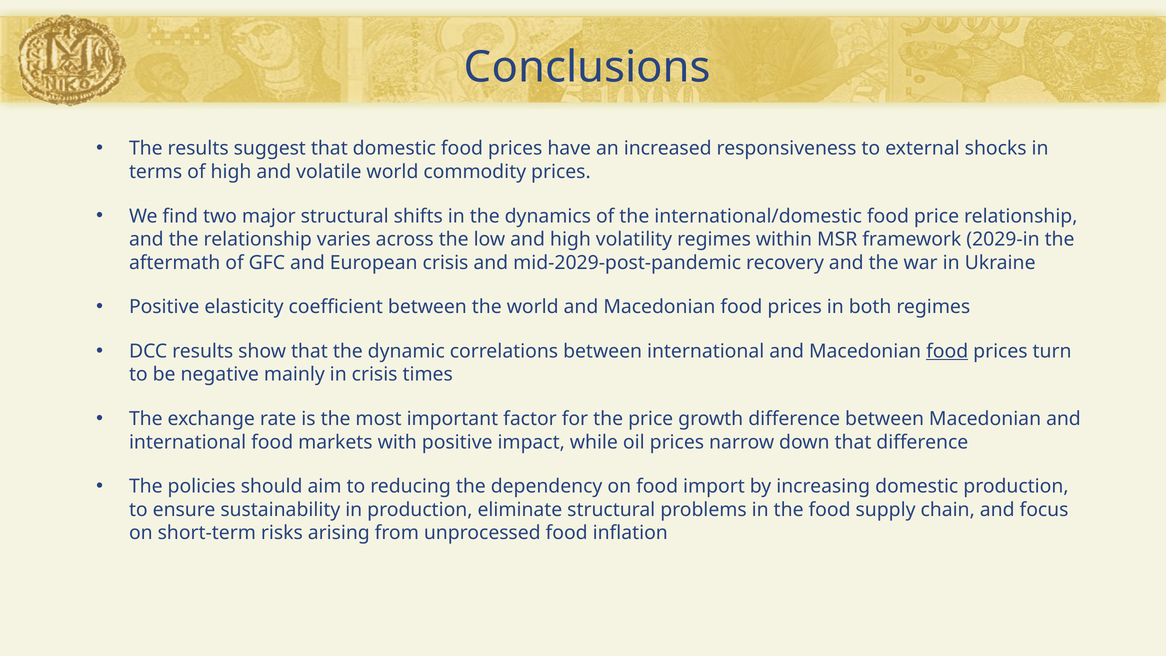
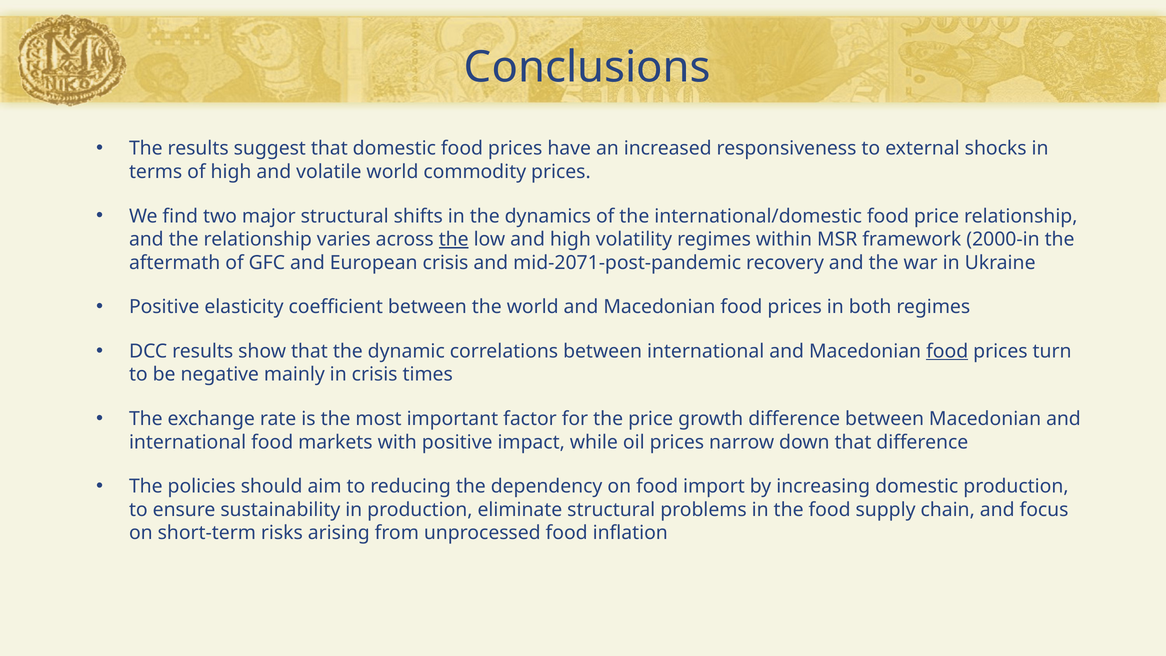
the underline: none -> present (454, 239)
2029-in: 2029-in -> 2000-in (1003, 239)
mid-2029-post-pandemic: mid-2029-post-pandemic -> mid-2071-post-pandemic (627, 263)
